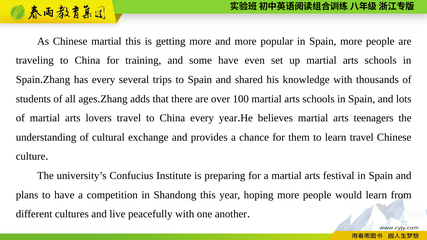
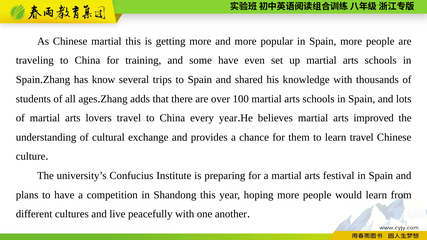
has every: every -> know (104, 80)
teenagers: teenagers -> improved (374, 118)
